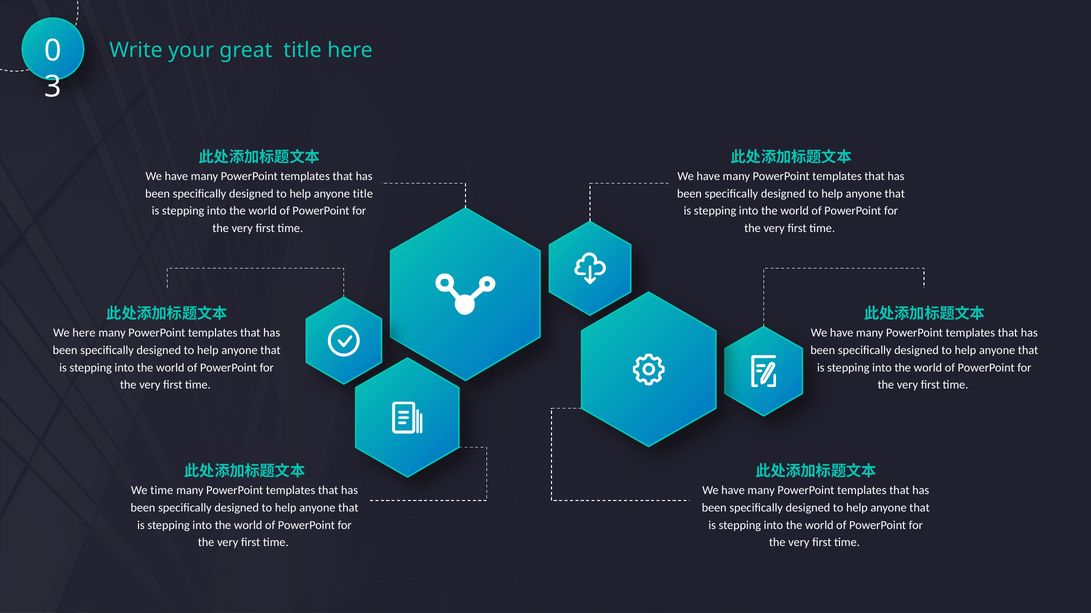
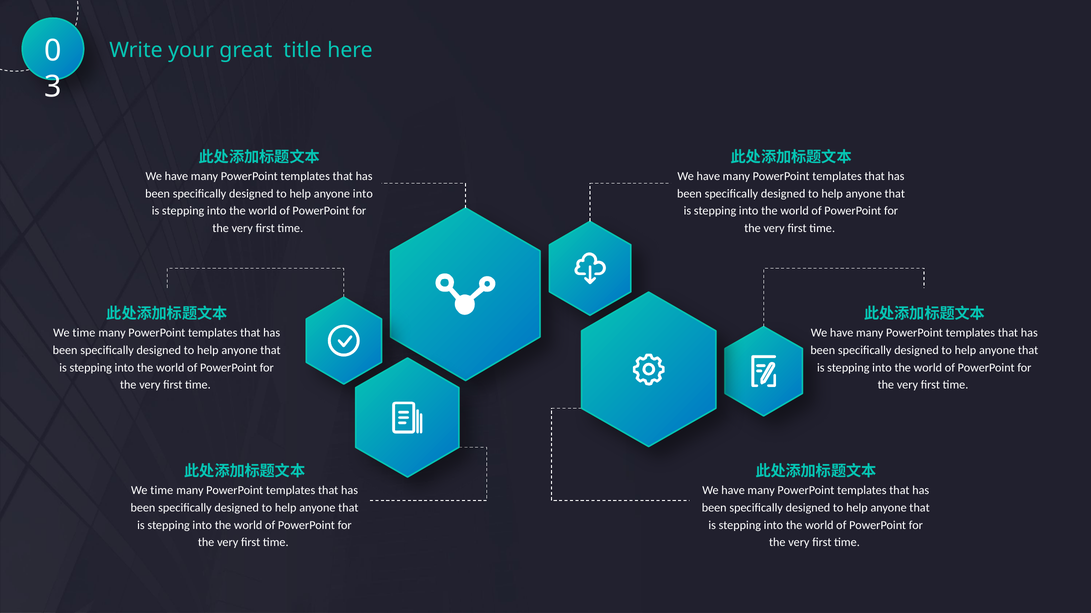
anyone title: title -> into (363, 194)
here: here -> time (84, 333)
